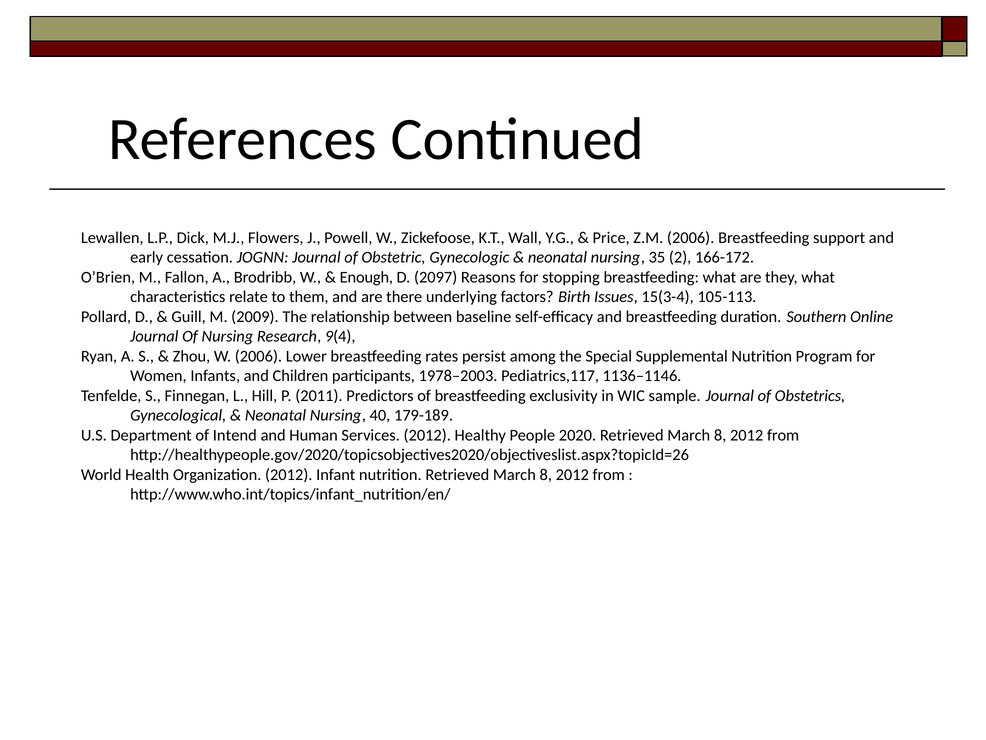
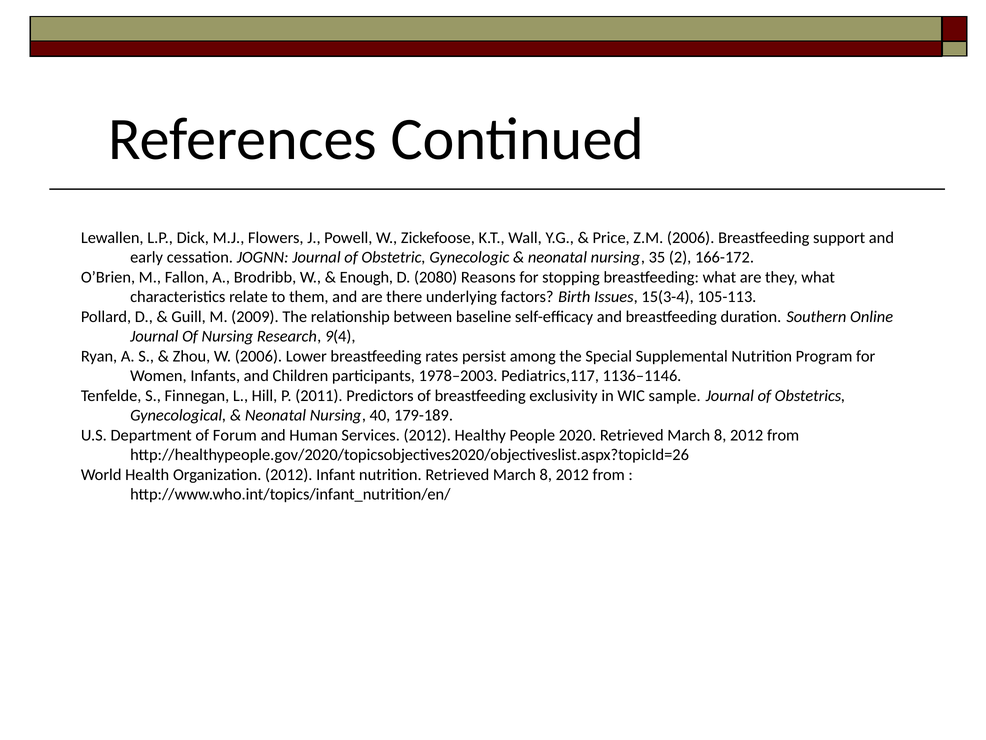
2097: 2097 -> 2080 (436, 277)
Intend: Intend -> Forum (235, 435)
